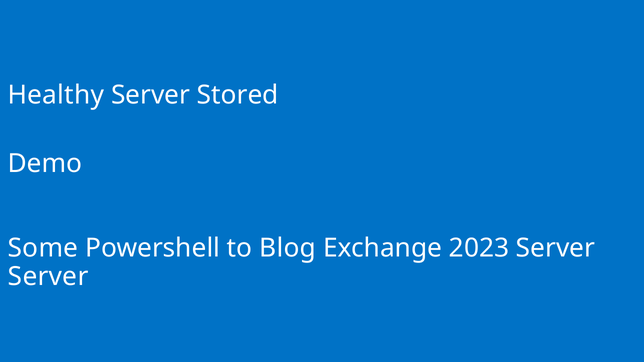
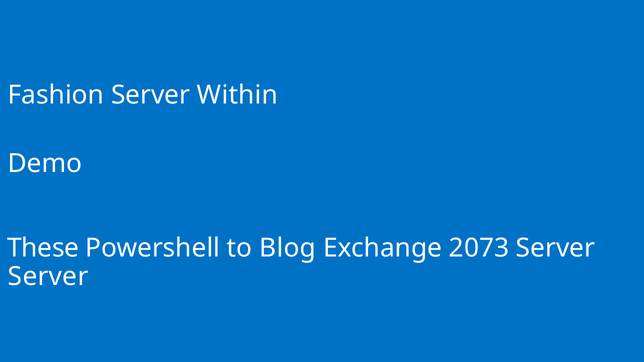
Healthy: Healthy -> Fashion (56, 95)
Stored: Stored -> Within (238, 95)
Some: Some -> These (43, 248)
2023: 2023 -> 2073 (479, 248)
